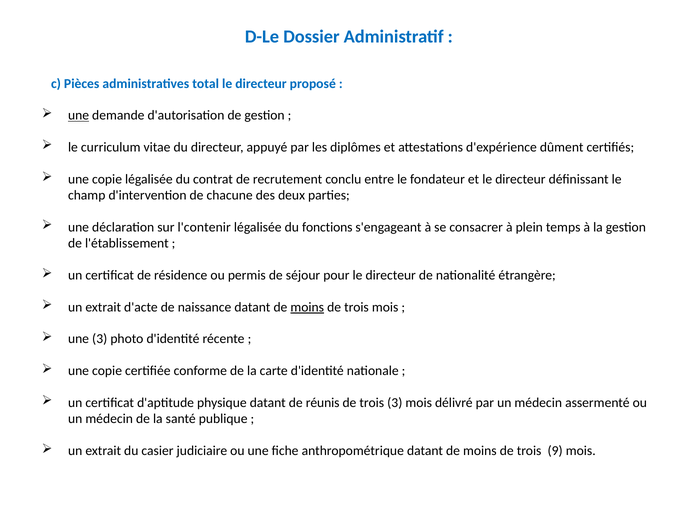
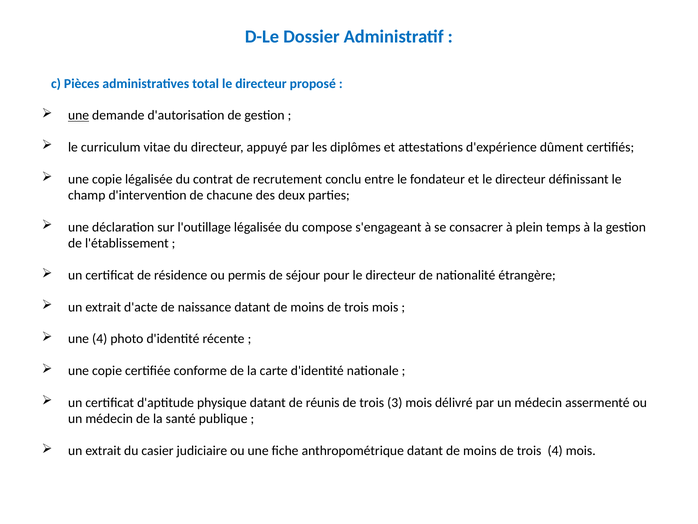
l'contenir: l'contenir -> l'outillage (204, 227)
fonctions: fonctions -> compose (327, 227)
moins underline: present -> none (307, 307)
une 3: 3 -> 4 (100, 339)
trois 9: 9 -> 4 (555, 450)
